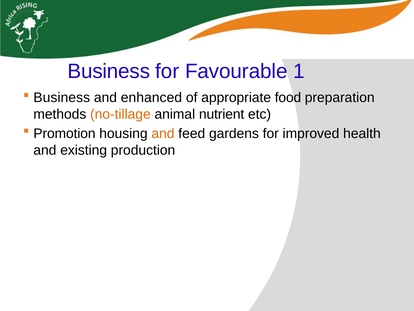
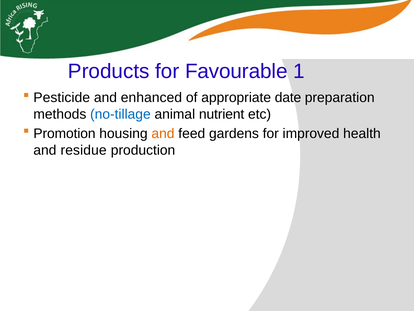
Business: Business -> Products (109, 71)
Business: Business -> Pesticide (62, 98)
food: food -> date (288, 98)
no-tillage colour: orange -> blue (120, 114)
existing: existing -> residue (84, 150)
